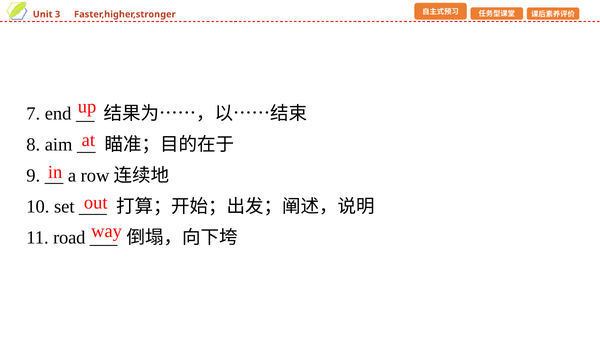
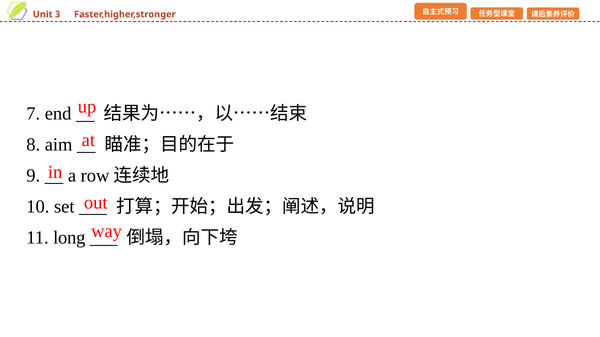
road: road -> long (69, 238)
